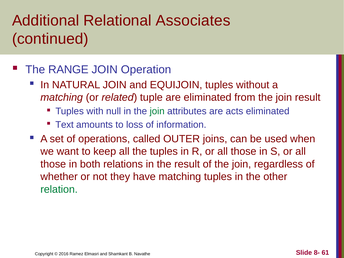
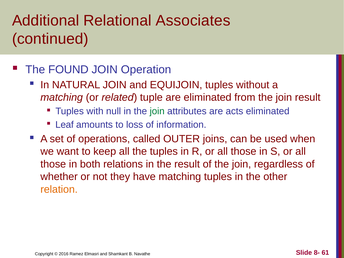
RANGE: RANGE -> FOUND (68, 70)
Text: Text -> Leaf (65, 125)
relation colour: green -> orange (59, 189)
